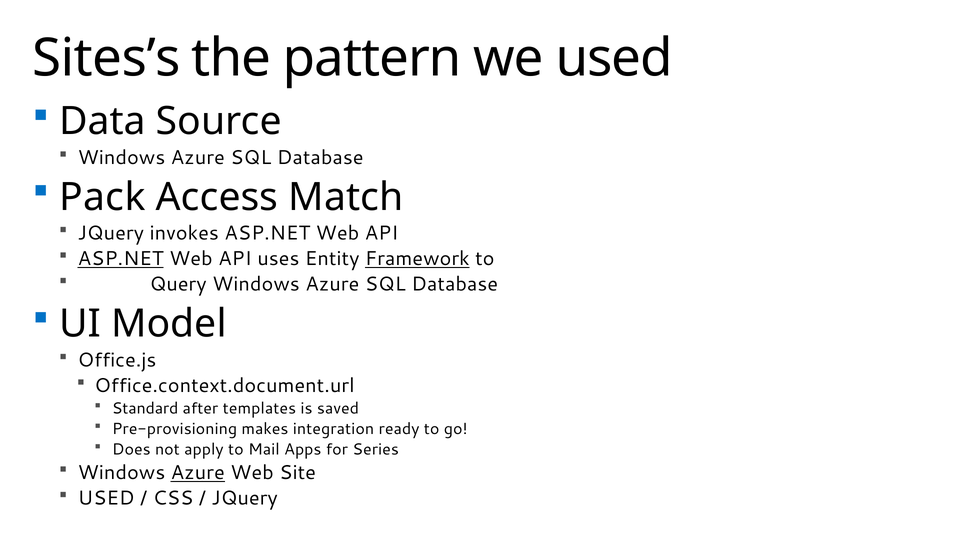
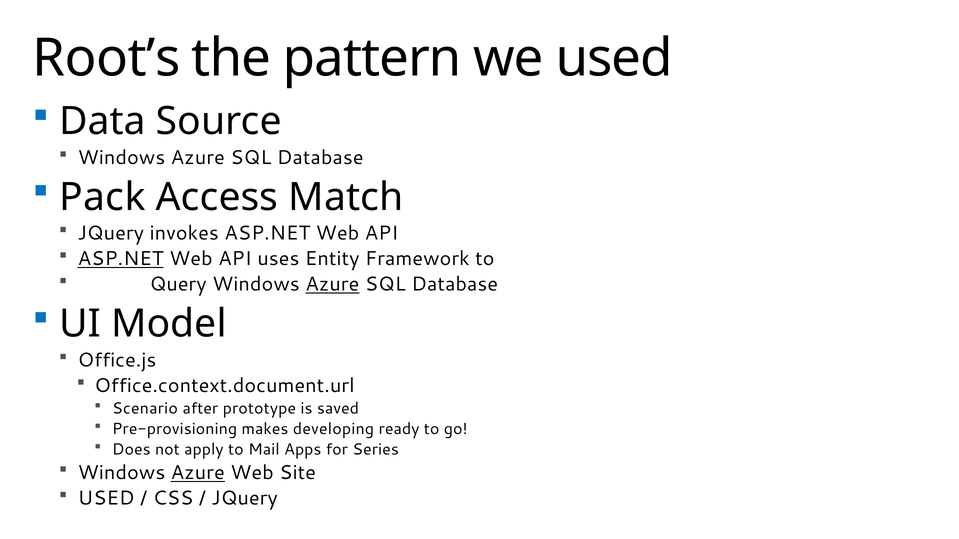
Sites’s: Sites’s -> Root’s (106, 58)
Framework underline: present -> none (417, 259)
Azure underline: none -> present (332, 285)
Standard: Standard -> Scenario (145, 409)
templates: templates -> prototype (259, 409)
integration: integration -> developing (333, 429)
